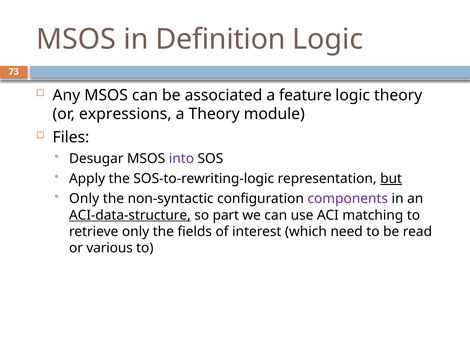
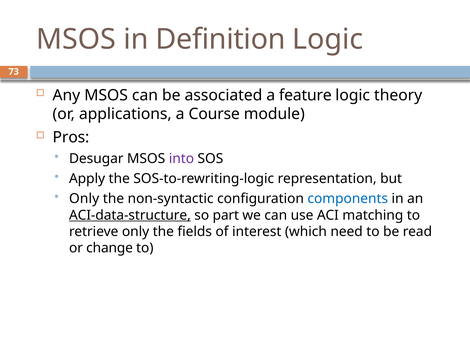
expressions: expressions -> applications (125, 114)
a Theory: Theory -> Course (214, 114)
Files: Files -> Pros (71, 137)
but underline: present -> none (391, 178)
components colour: purple -> blue (348, 198)
various: various -> change (110, 248)
